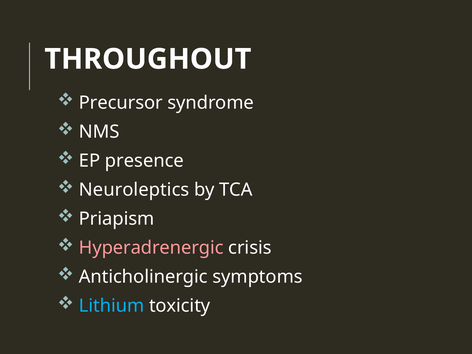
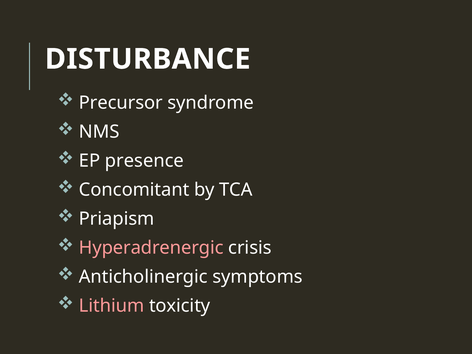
THROUGHOUT: THROUGHOUT -> DISTURBANCE (148, 59)
Neuroleptics: Neuroleptics -> Concomitant (134, 190)
Lithium colour: light blue -> pink (112, 306)
